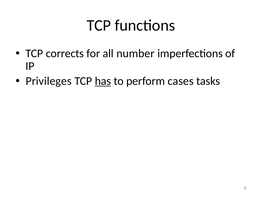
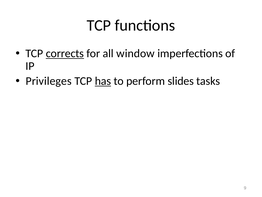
corrects underline: none -> present (65, 53)
number: number -> window (136, 53)
cases: cases -> slides (181, 81)
